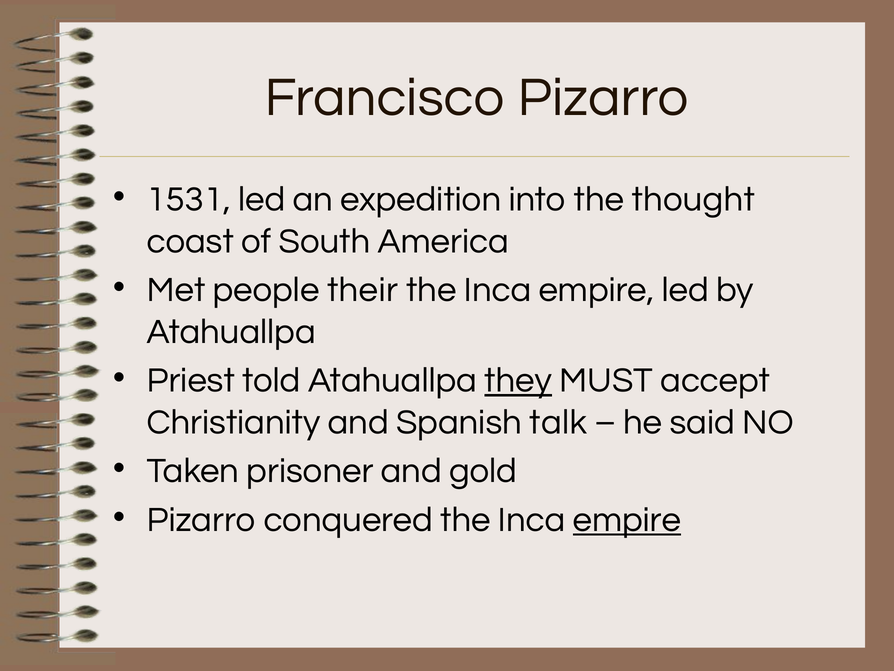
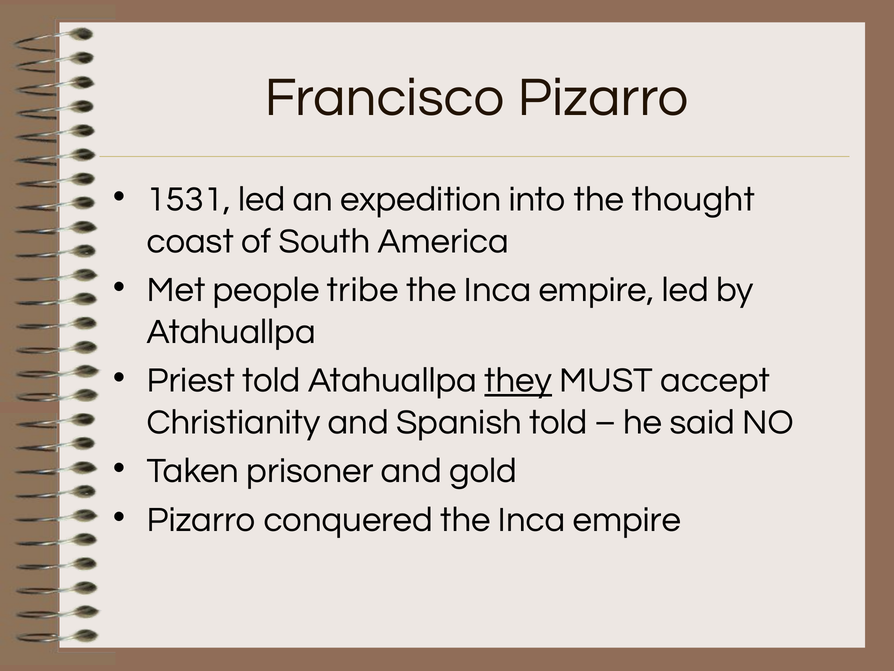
their: their -> tribe (363, 290)
Spanish talk: talk -> told (558, 422)
empire underline: present -> none (627, 519)
